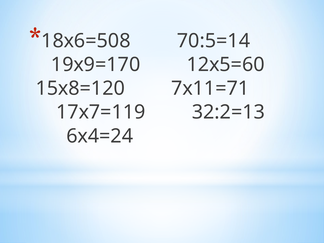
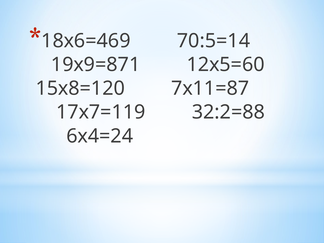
18х6=508: 18х6=508 -> 18х6=469 (86, 41)
19х9=170: 19х9=170 -> 19х9=871 (96, 65)
7х11=71: 7х11=71 -> 7х11=87 (210, 88)
32:2=13: 32:2=13 -> 32:2=88 (228, 112)
